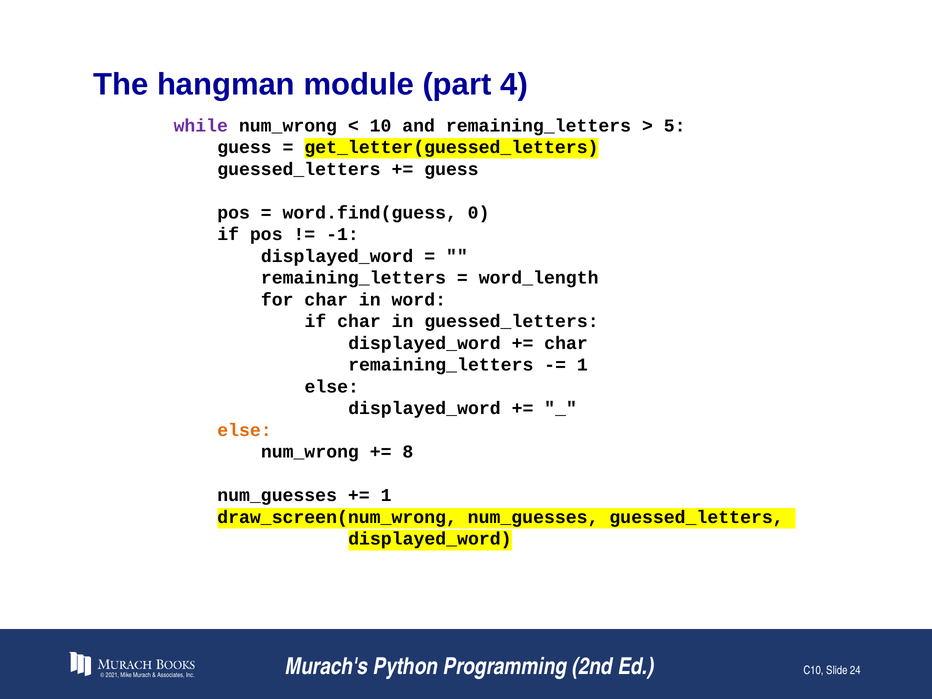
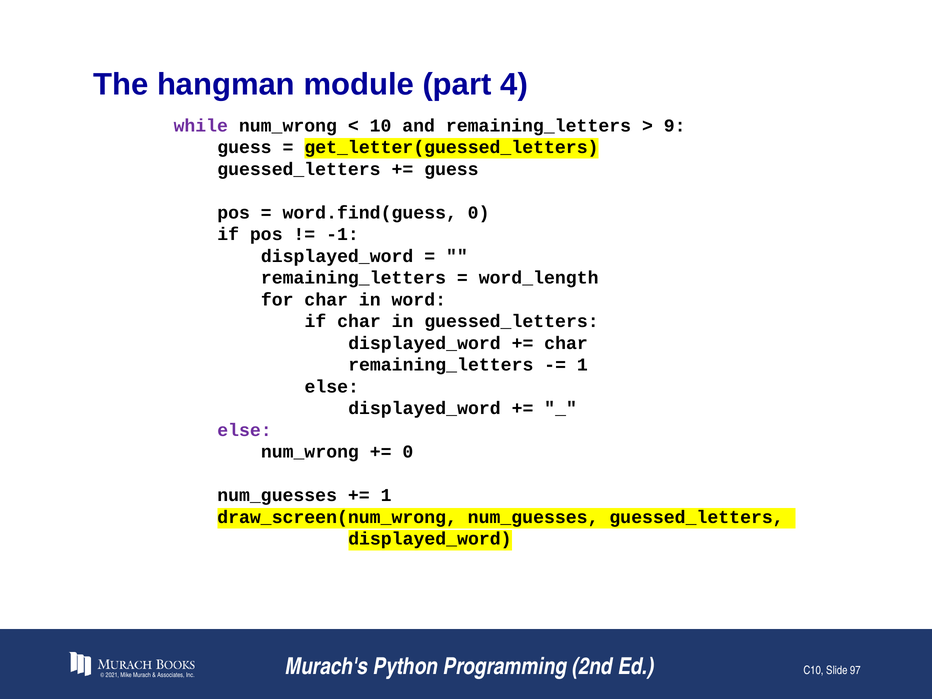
5: 5 -> 9 (675, 126)
else colour: orange -> purple (244, 430)
8: 8 -> 0 (408, 452)
24: 24 -> 97 (855, 671)
